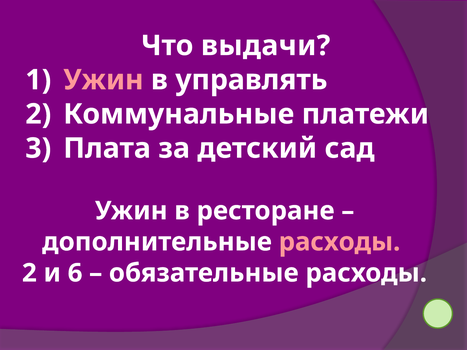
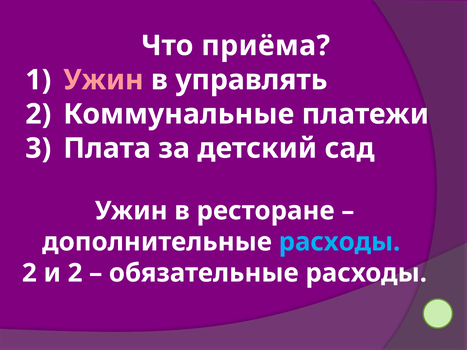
выдачи: выдачи -> приёма (266, 46)
расходы colour: pink -> light blue (339, 242)
и 6: 6 -> 2 (75, 273)
